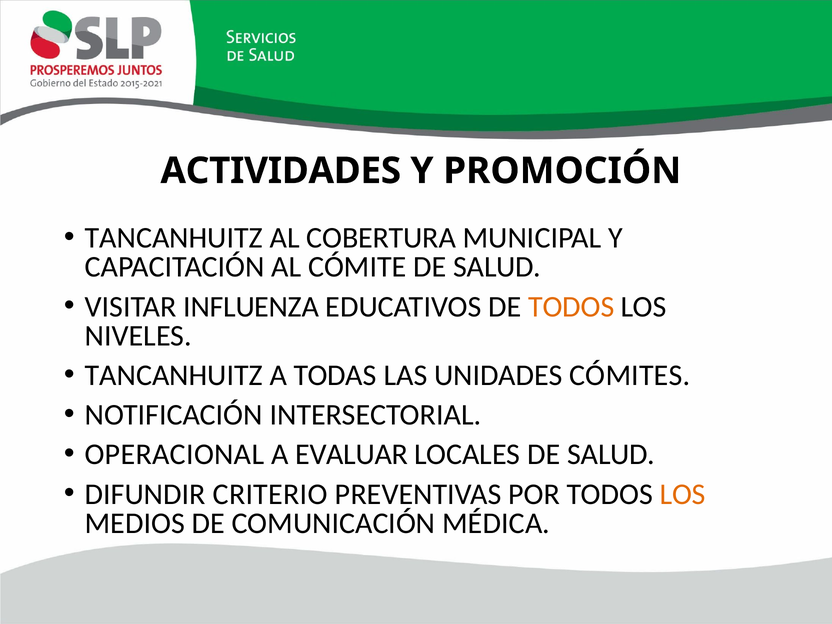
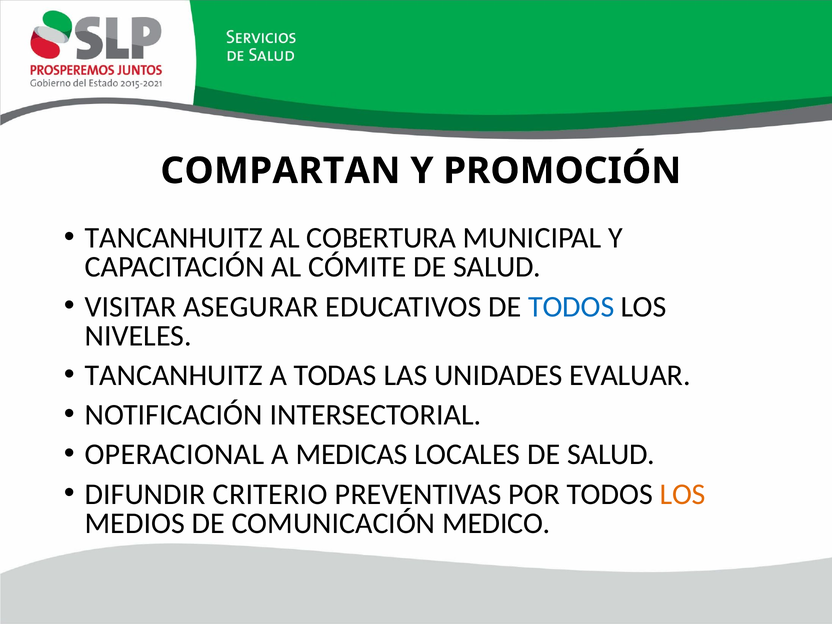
ACTIVIDADES: ACTIVIDADES -> COMPARTAN (280, 171)
INFLUENZA: INFLUENZA -> ASEGURAR (251, 307)
TODOS colour: orange -> blue (571, 307)
CÓMITES: CÓMITES -> EVALUAR (630, 375)
EVALUAR: EVALUAR -> MEDICAS (352, 455)
MÉDICA: MÉDICA -> MEDICO (496, 523)
